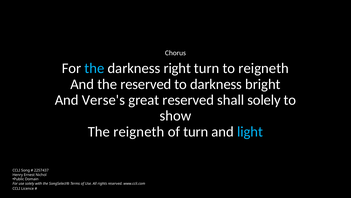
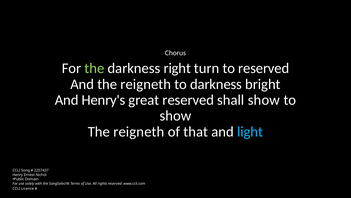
the colour: light blue -> light green (94, 68)
to reigneth: reigneth -> reserved (264, 68)
And the reserved: reserved -> reigneth (146, 84)
Verse's: Verse's -> Henry's (104, 100)
shall solely: solely -> show (264, 100)
of turn: turn -> that (196, 131)
